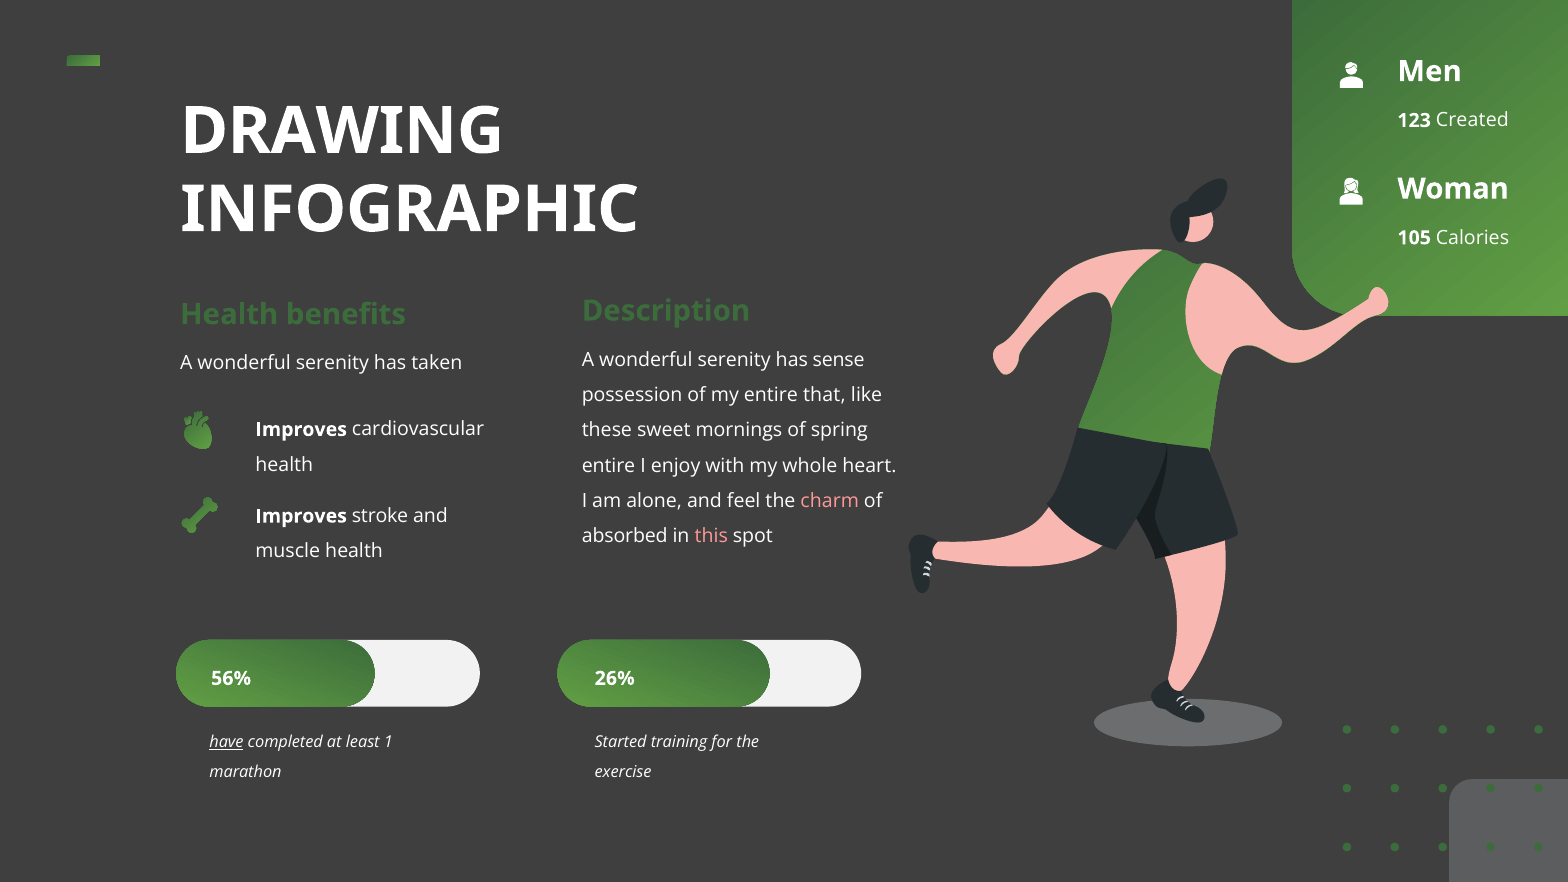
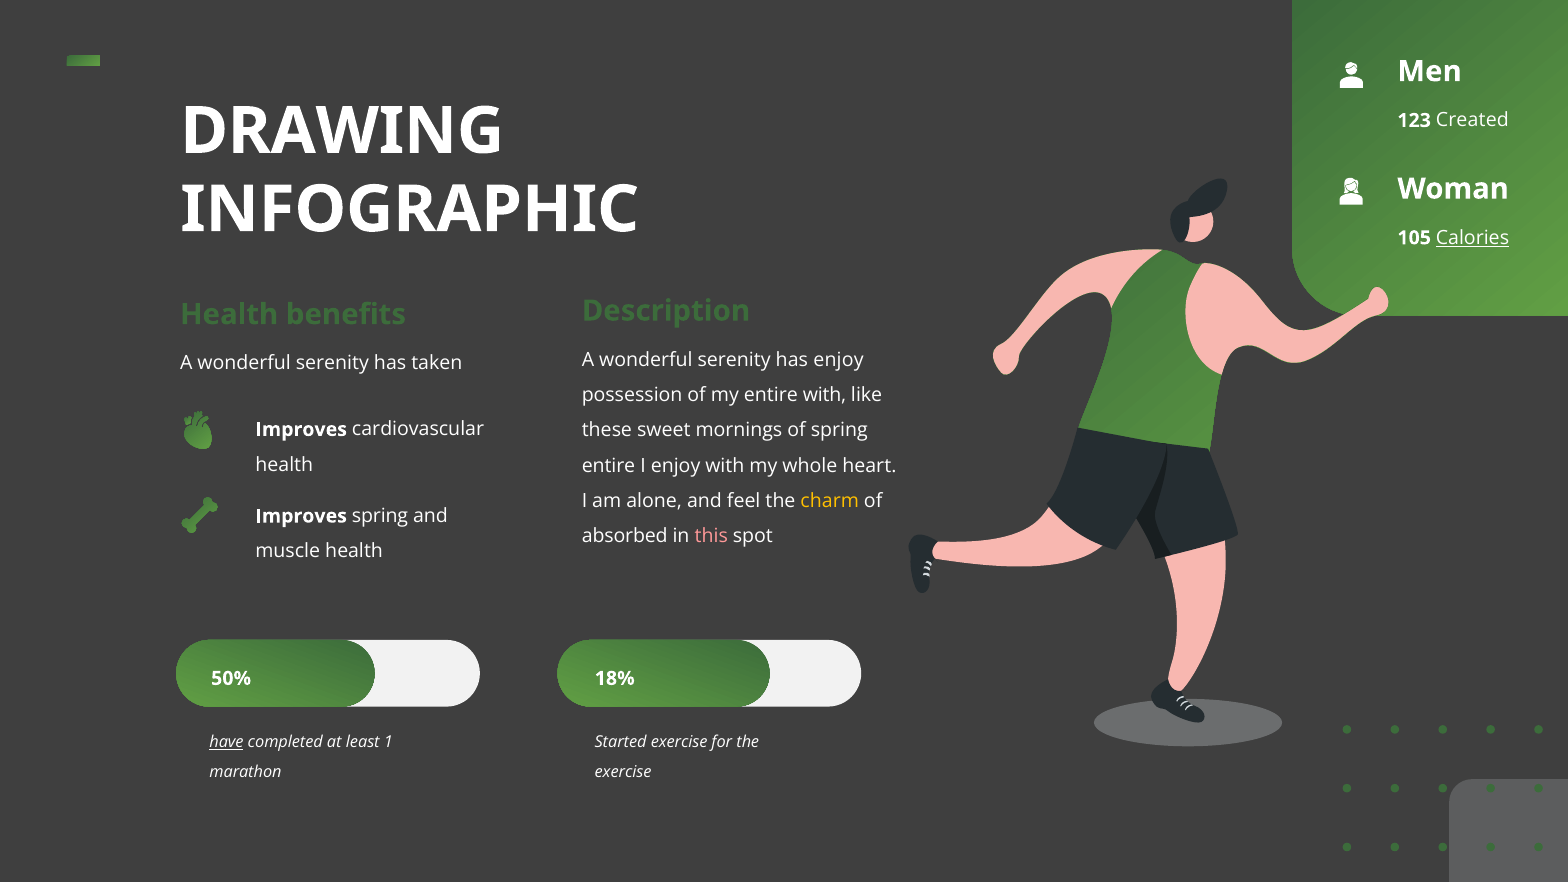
Calories underline: none -> present (1472, 238)
has sense: sense -> enjoy (838, 360)
entire that: that -> with (825, 395)
charm colour: pink -> yellow (830, 501)
Improves stroke: stroke -> spring (380, 516)
56%: 56% -> 50% (231, 678)
26%: 26% -> 18% (615, 678)
Started training: training -> exercise (679, 742)
